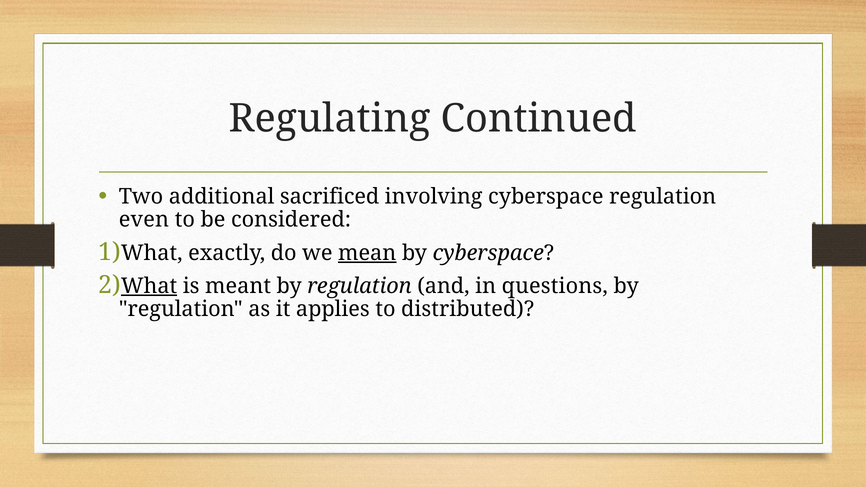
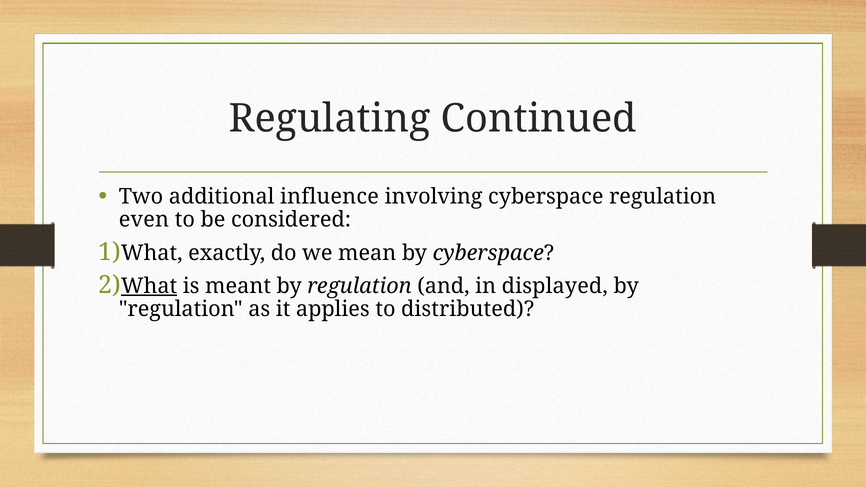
sacrificed: sacrificed -> influence (329, 196)
mean underline: present -> none (367, 253)
questions: questions -> displayed (555, 286)
